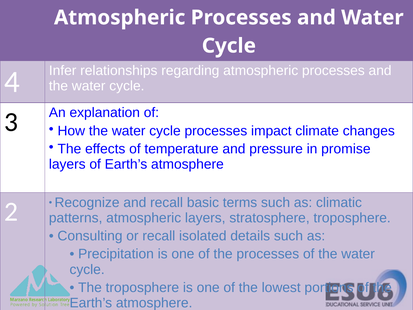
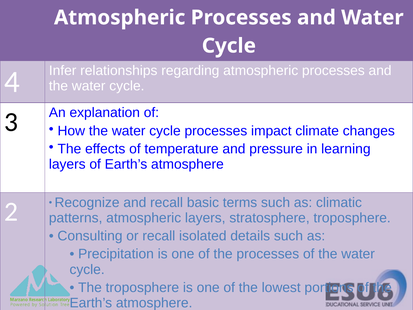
promise: promise -> learning (346, 149)
